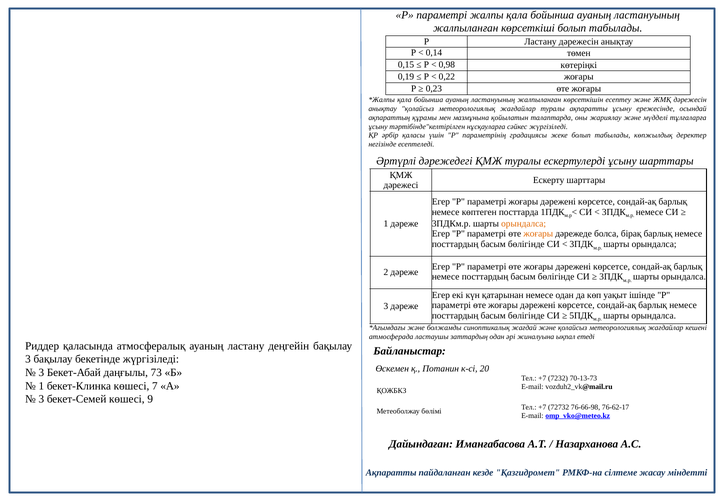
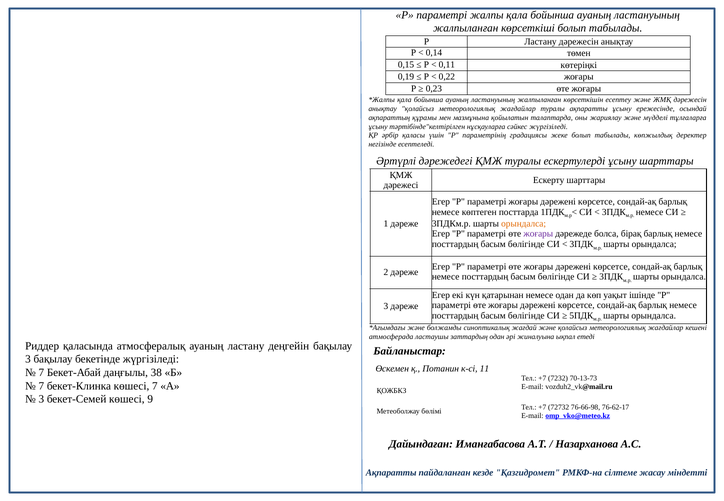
0,98: 0,98 -> 0,11 (447, 65)
жоғары colour: orange -> purple (538, 234)
20: 20 -> 11 (484, 369)
3: 3 -> 7 (41, 373)
73: 73 -> 38 (156, 373)
1: 1 -> 7 (41, 386)
